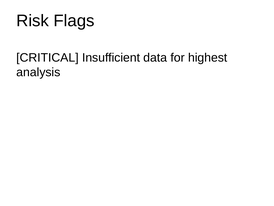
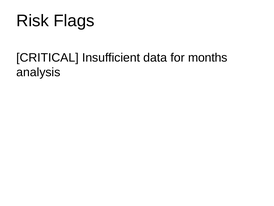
highest: highest -> months (208, 57)
